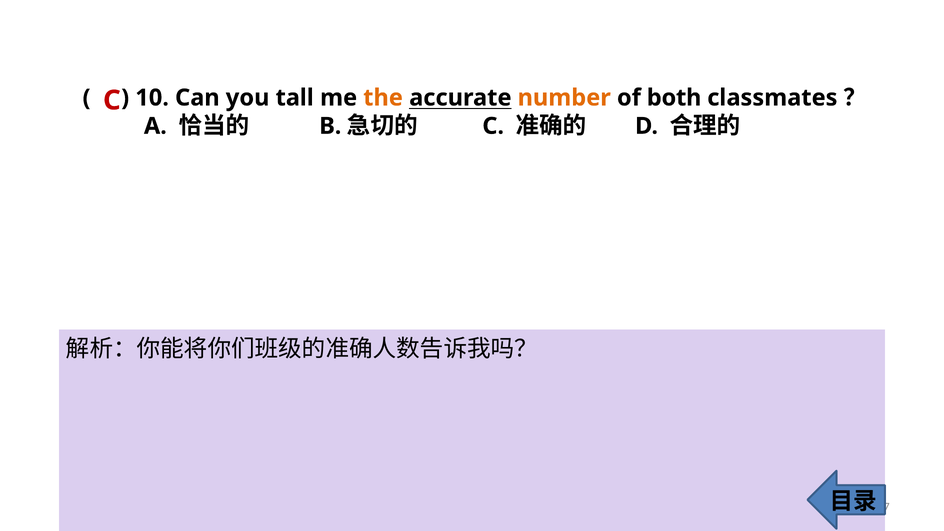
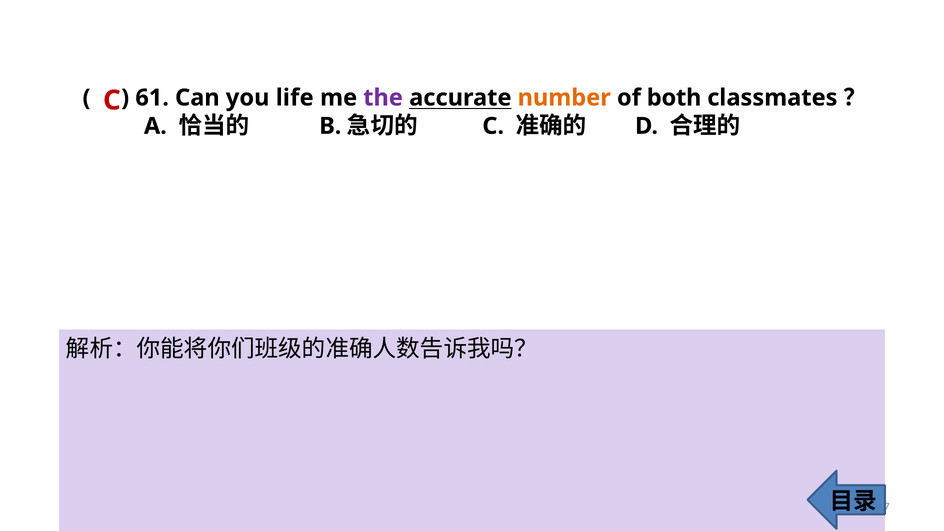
10: 10 -> 61 (152, 98)
tall: tall -> life (295, 98)
the colour: orange -> purple (383, 98)
